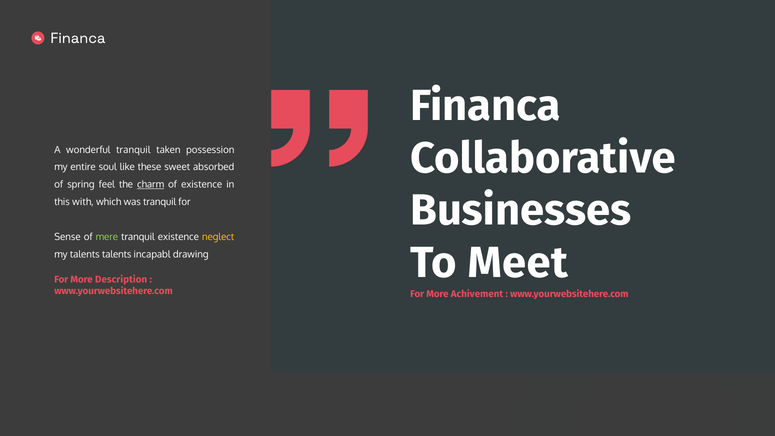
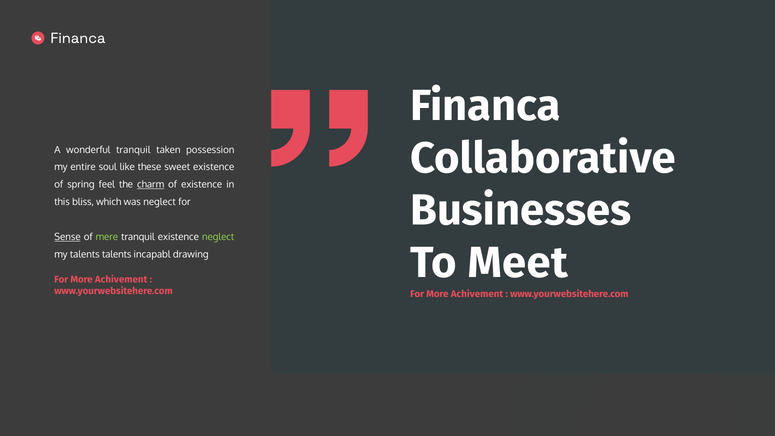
sweet absorbed: absorbed -> existence (214, 167)
with: with -> bliss (83, 202)
was tranquil: tranquil -> neglect (160, 202)
Sense underline: none -> present (67, 237)
neglect colour: yellow -> light green (218, 237)
Description: Description -> Achivement (121, 279)
